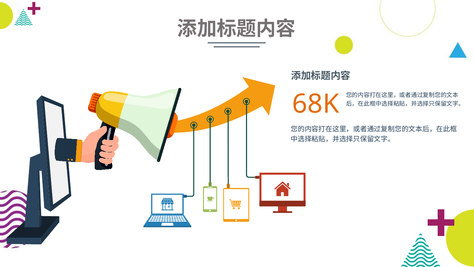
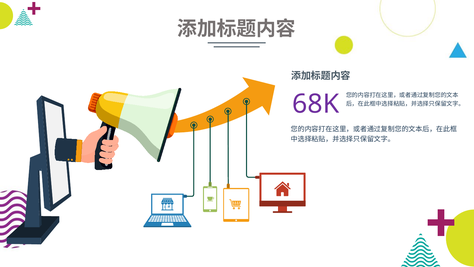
68K colour: orange -> purple (316, 104)
